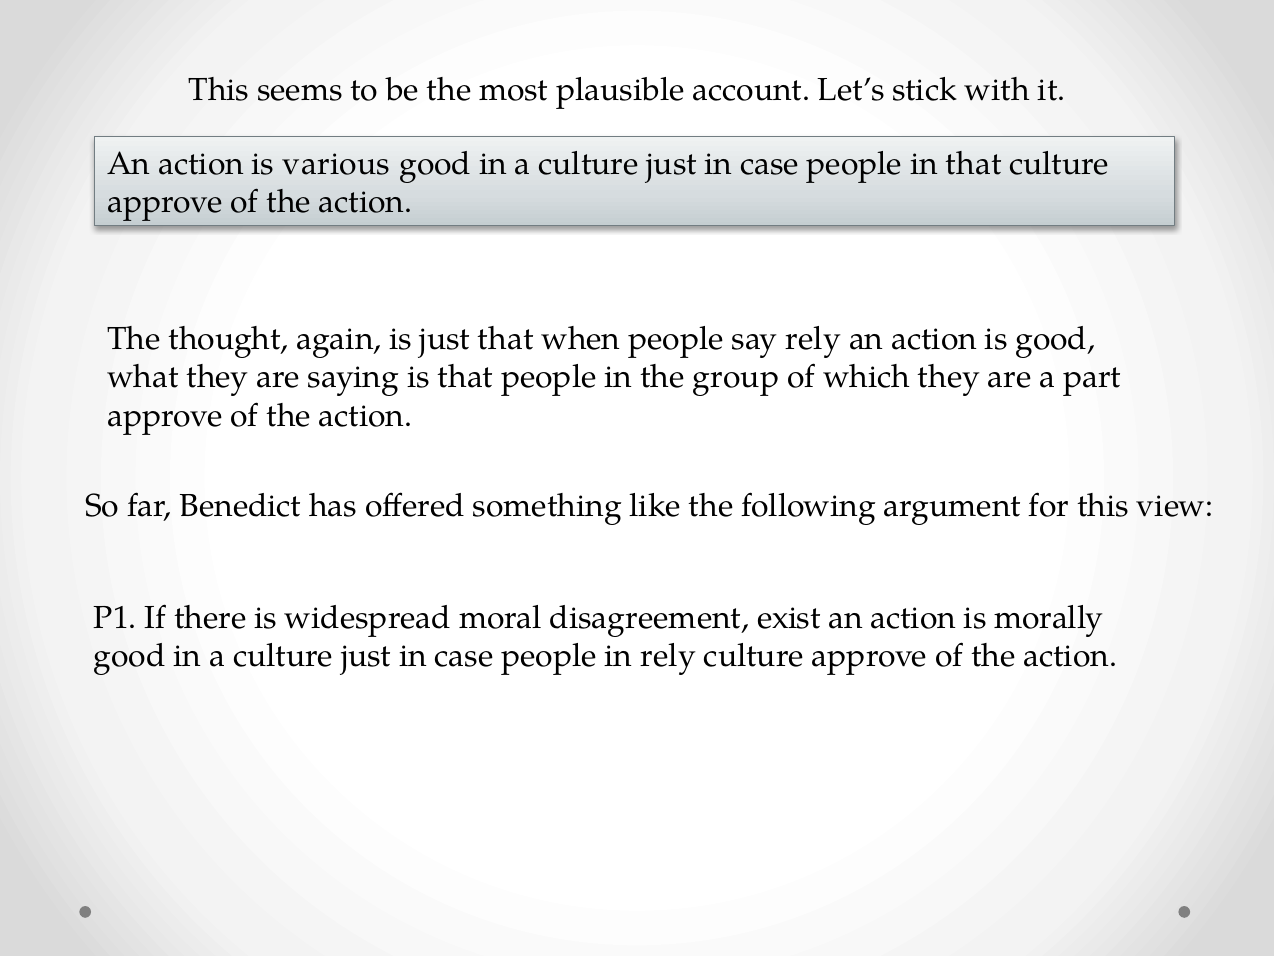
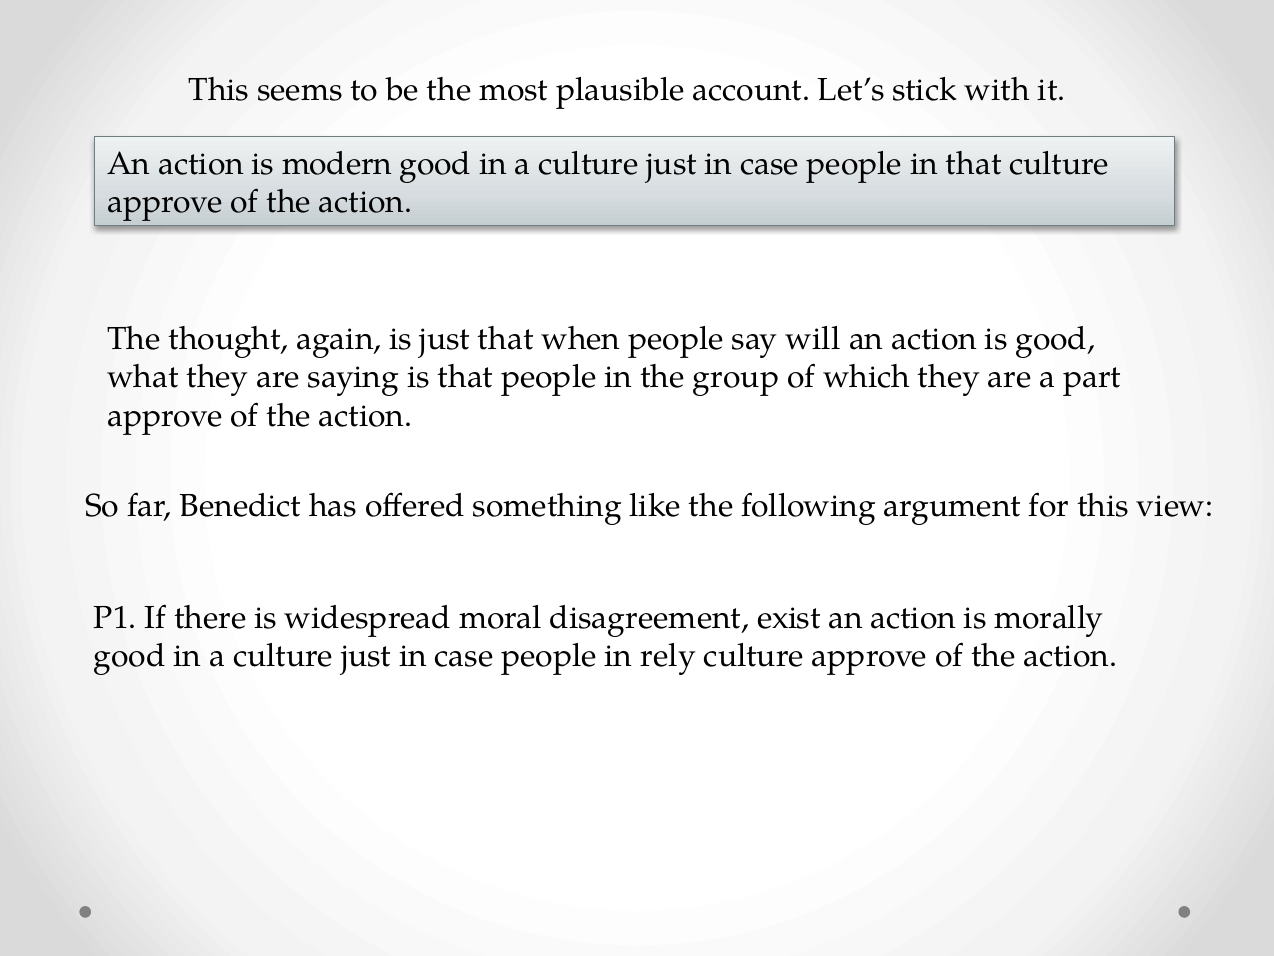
various: various -> modern (337, 164)
say rely: rely -> will (813, 339)
